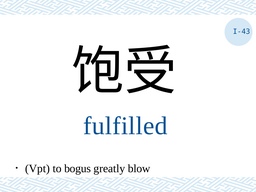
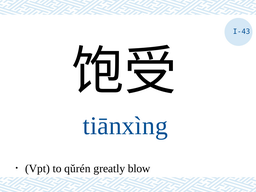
fulfilled: fulfilled -> tiānxìng (125, 126)
bogus: bogus -> qǔrén (77, 168)
